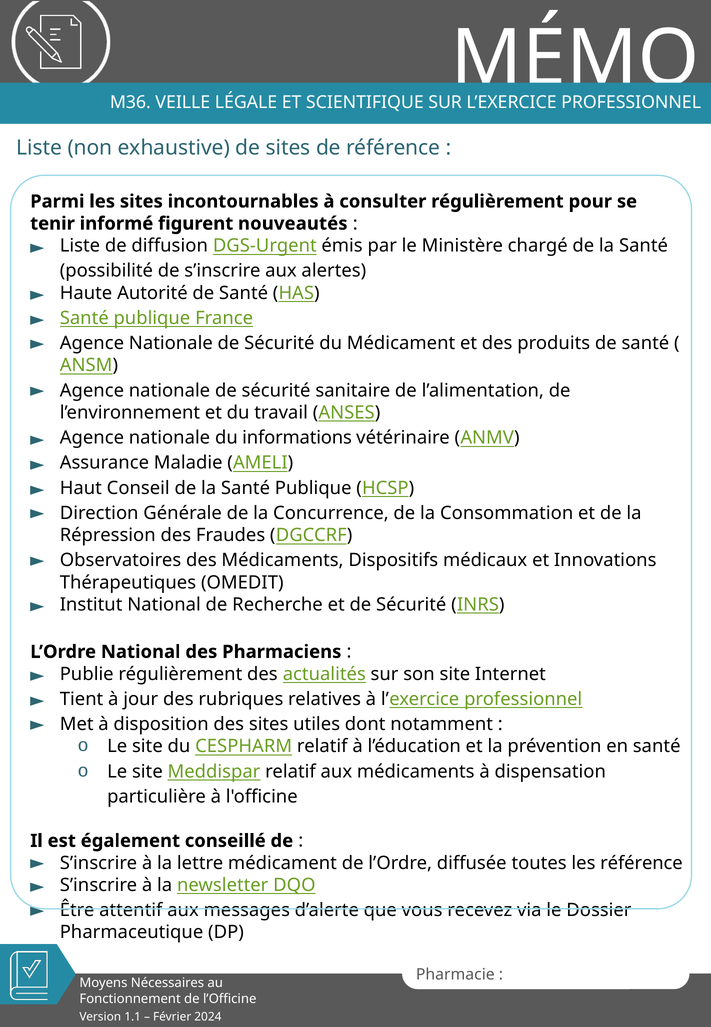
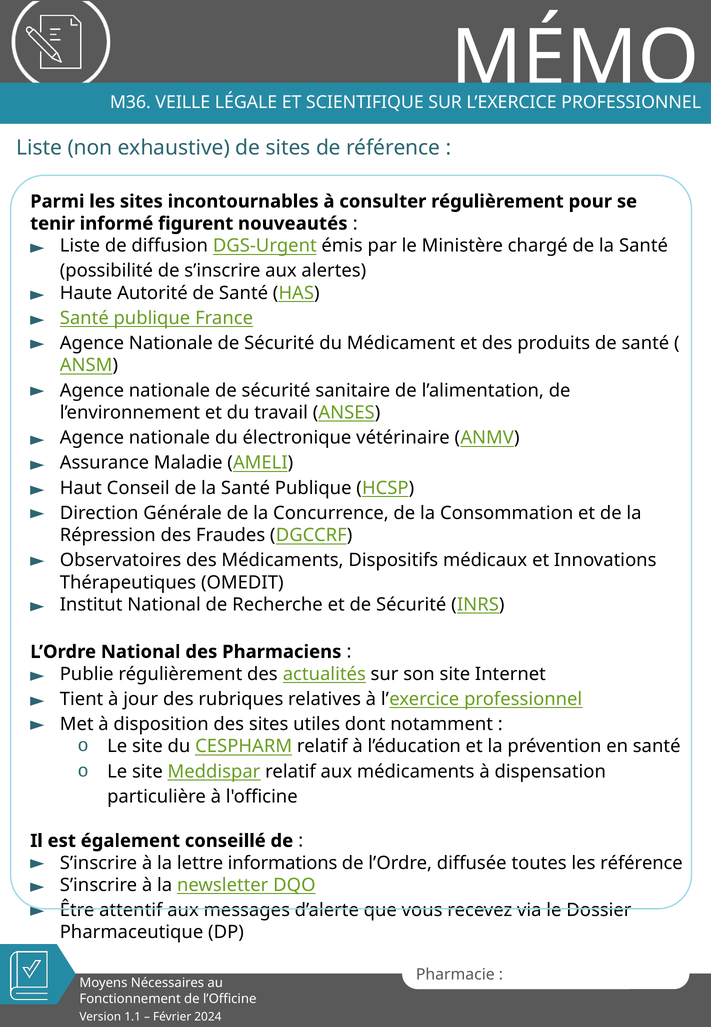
informations: informations -> électronique (297, 438)
lettre médicament: médicament -> informations (283, 863)
